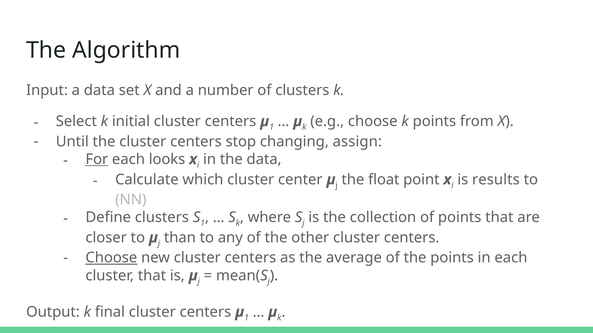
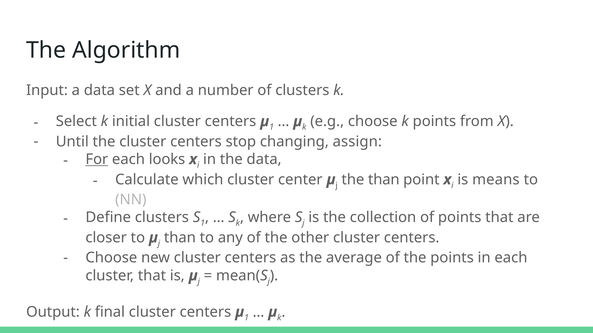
the float: float -> than (384, 180)
results: results -> means (496, 180)
Choose underline: present -> none (111, 258)
